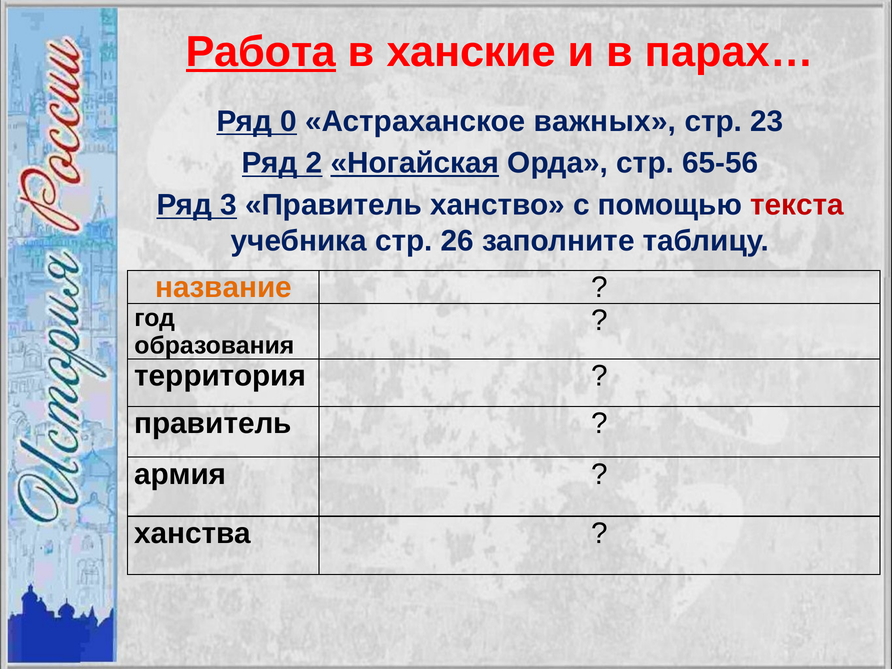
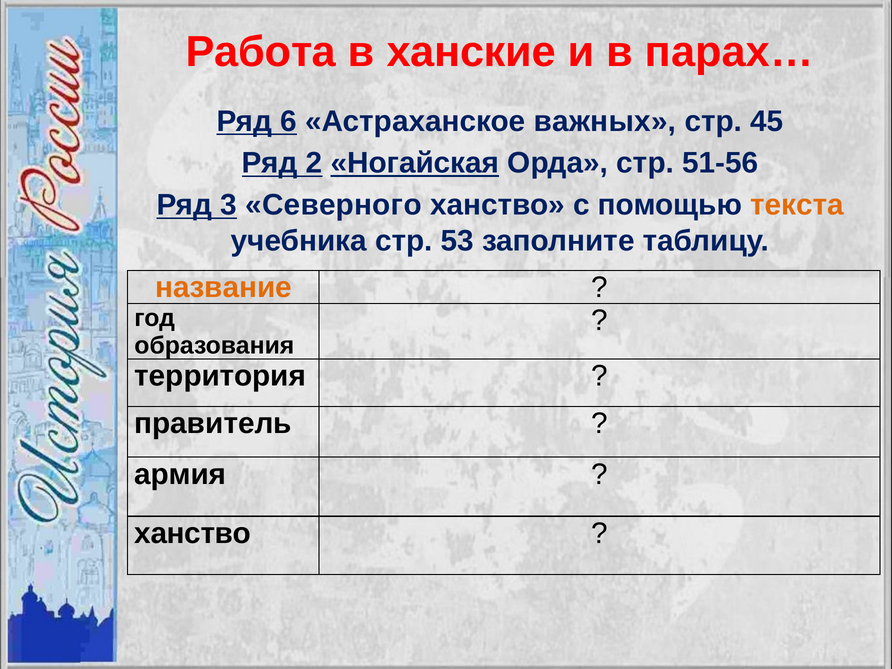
Работа underline: present -> none (261, 52)
0: 0 -> 6 (289, 121)
23: 23 -> 45 (767, 121)
65-56: 65-56 -> 51-56 (720, 163)
3 Правитель: Правитель -> Северного (333, 205)
текста colour: red -> orange (797, 205)
26: 26 -> 53 (457, 241)
ханства: ханства -> ханство (193, 533)
